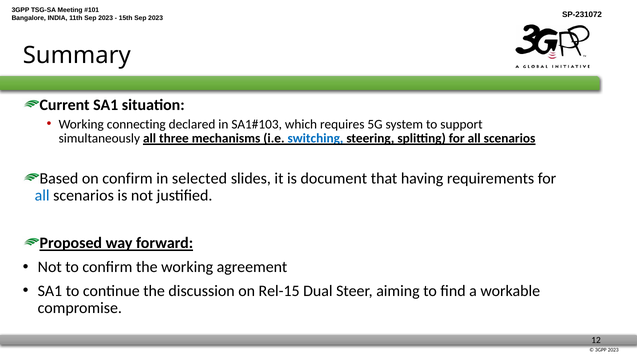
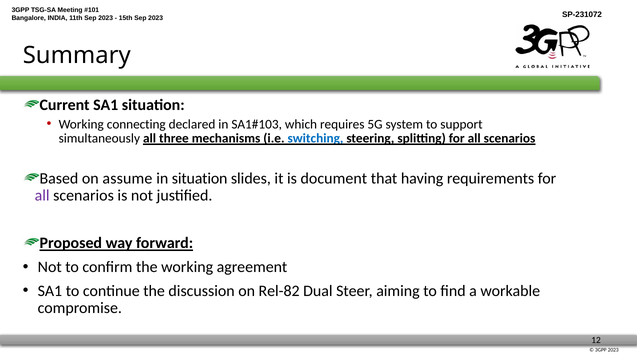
on confirm: confirm -> assume (127, 179)
in selected: selected -> situation (200, 179)
all colour: blue -> purple (42, 196)
Rel-15: Rel-15 -> Rel-82 (279, 291)
